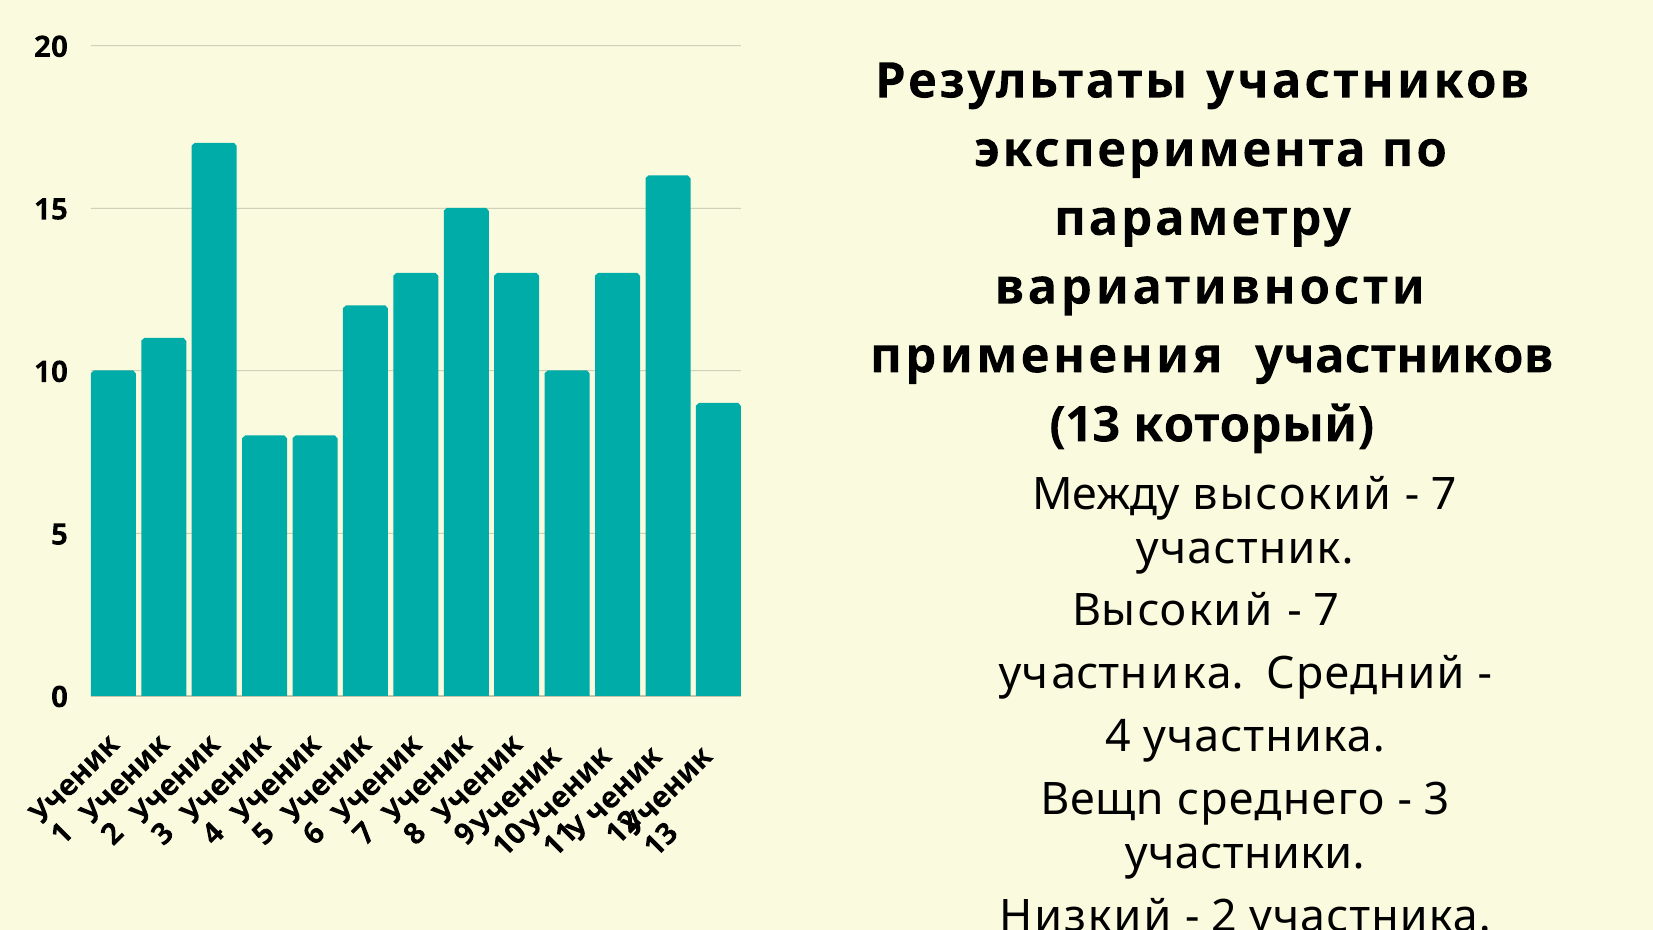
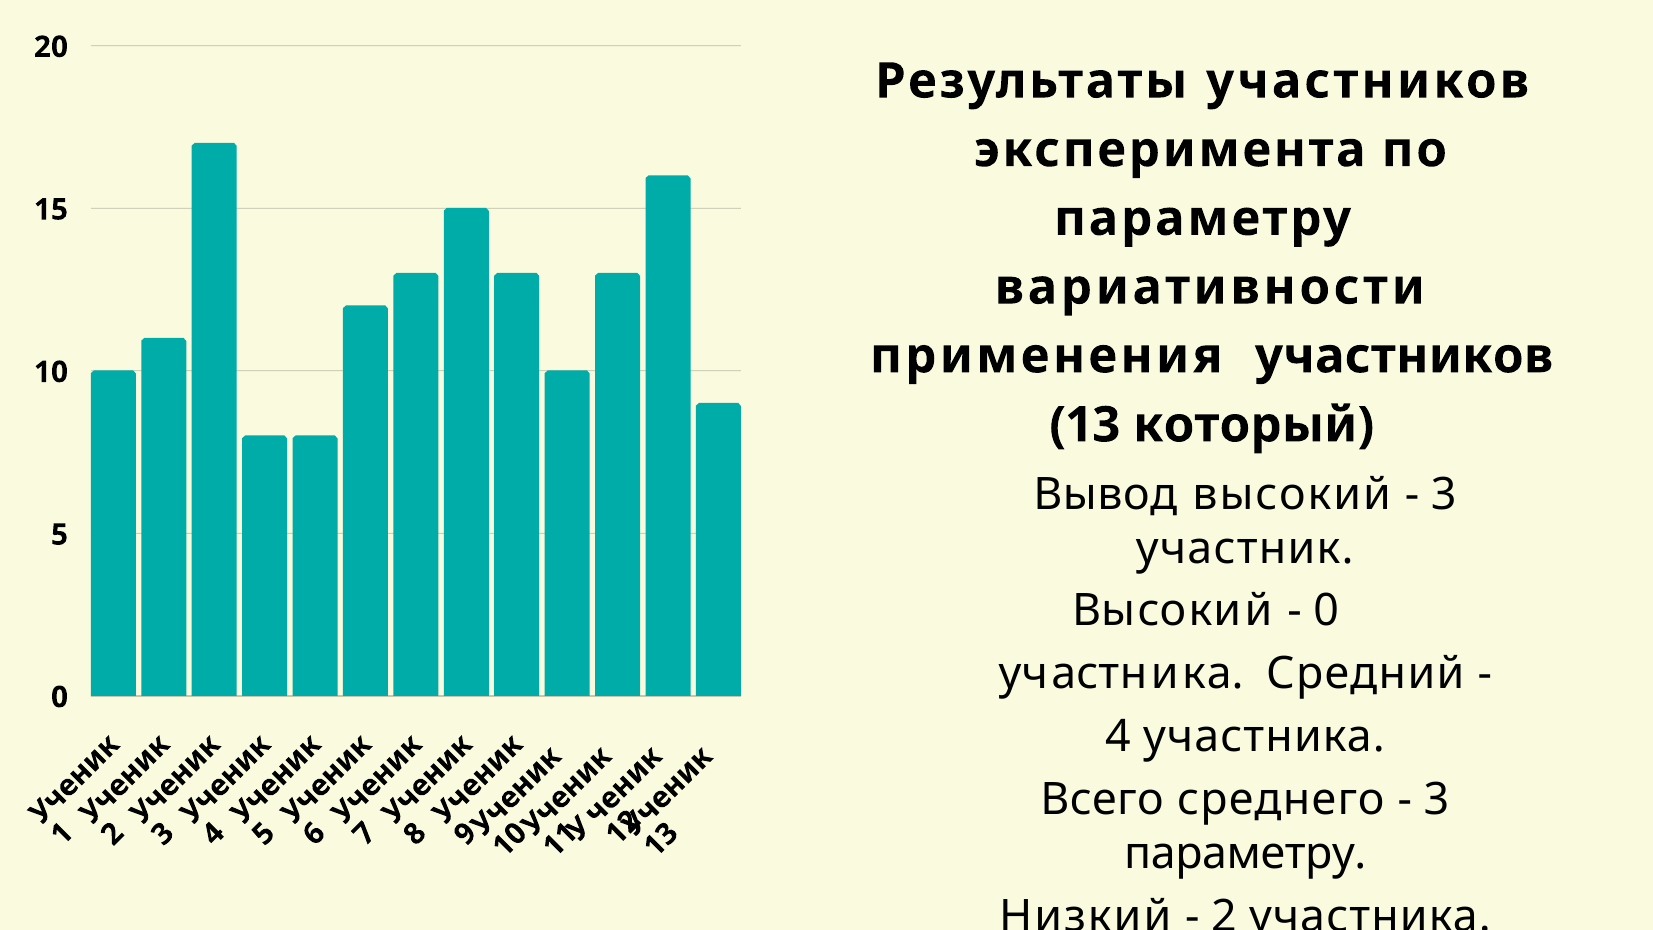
Между: Между -> Вывод (1105, 494)
7: 7 -> 3 (1444, 494)
7: 7 -> 0 (1326, 611)
Вещn: Вещn -> Всего (1102, 800)
участники: участники -> параметру (1245, 854)
